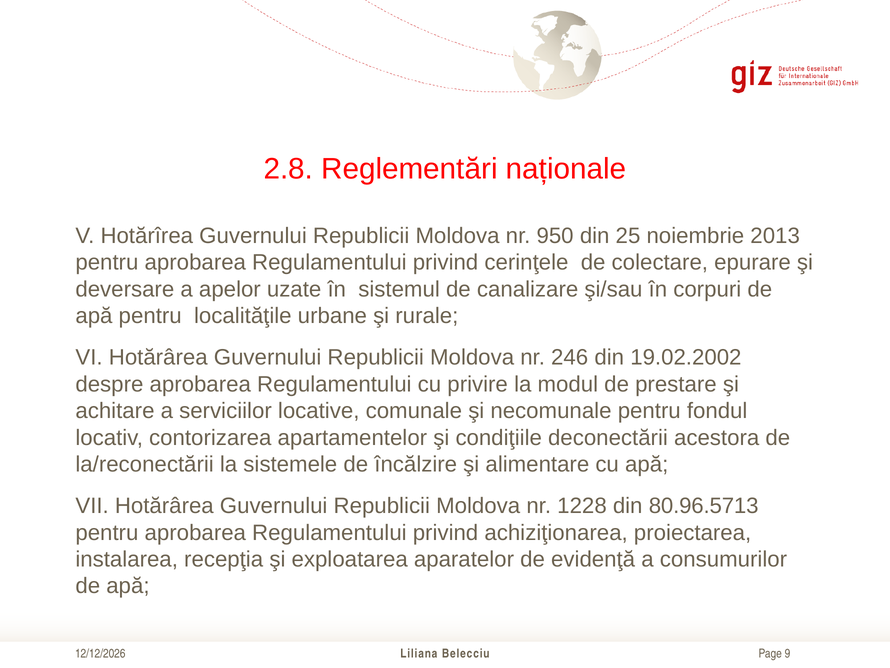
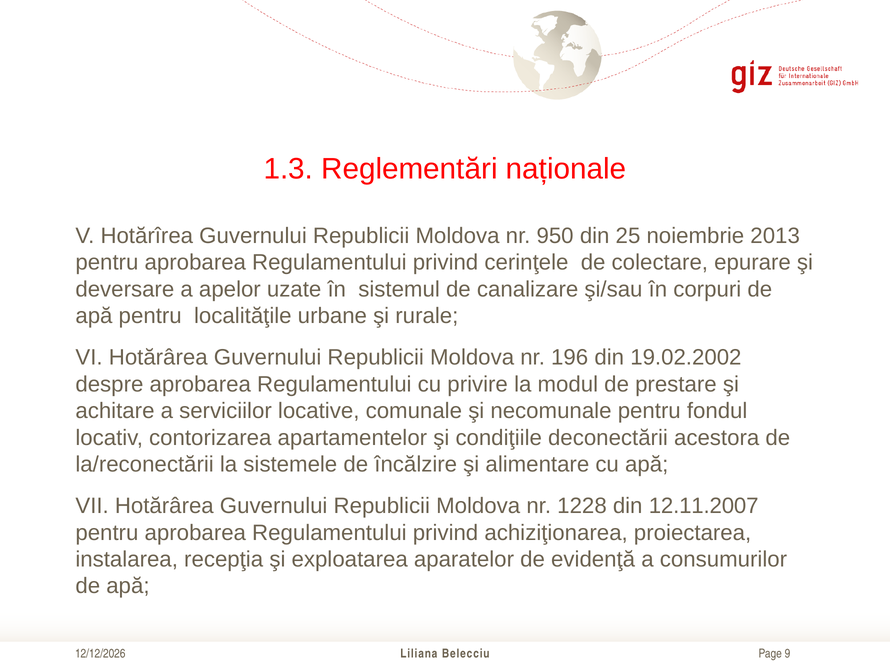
2.8: 2.8 -> 1.3 (288, 169)
246: 246 -> 196 (570, 357)
80.96.5713: 80.96.5713 -> 12.11.2007 (704, 506)
